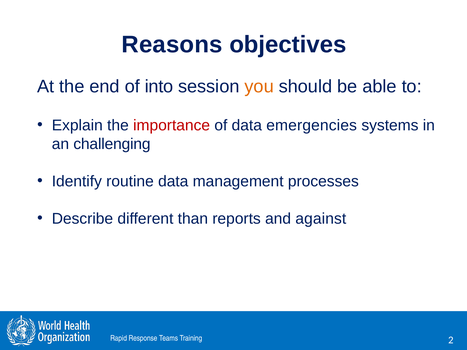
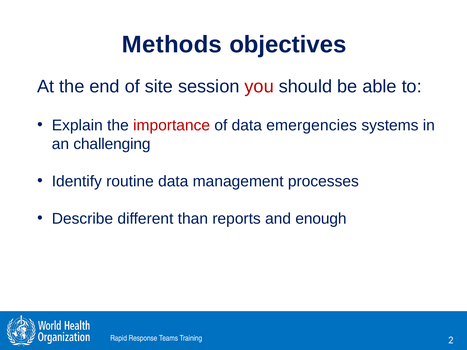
Reasons: Reasons -> Methods (172, 45)
into: into -> site (159, 87)
you colour: orange -> red (259, 87)
against: against -> enough (321, 219)
